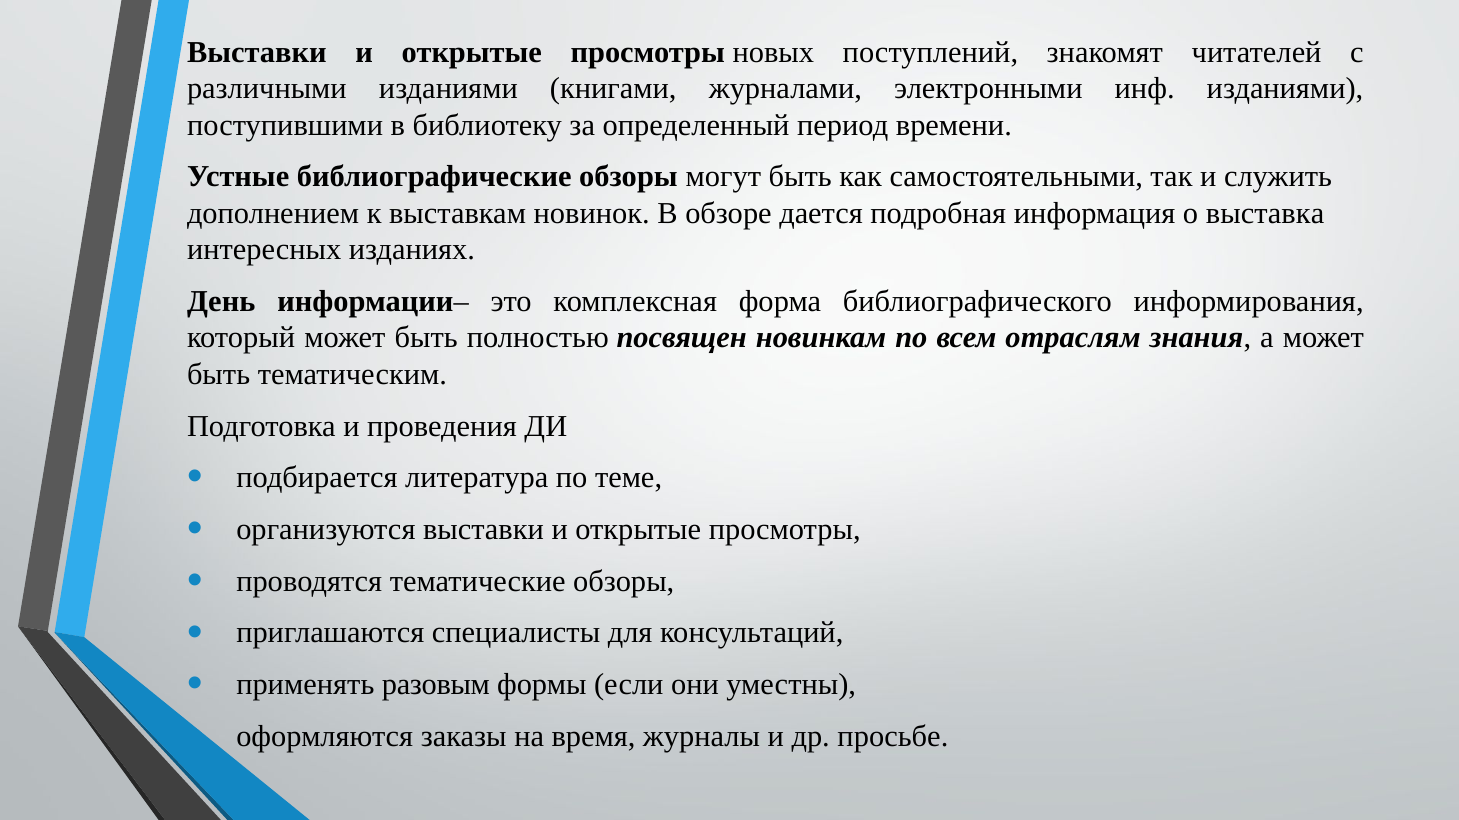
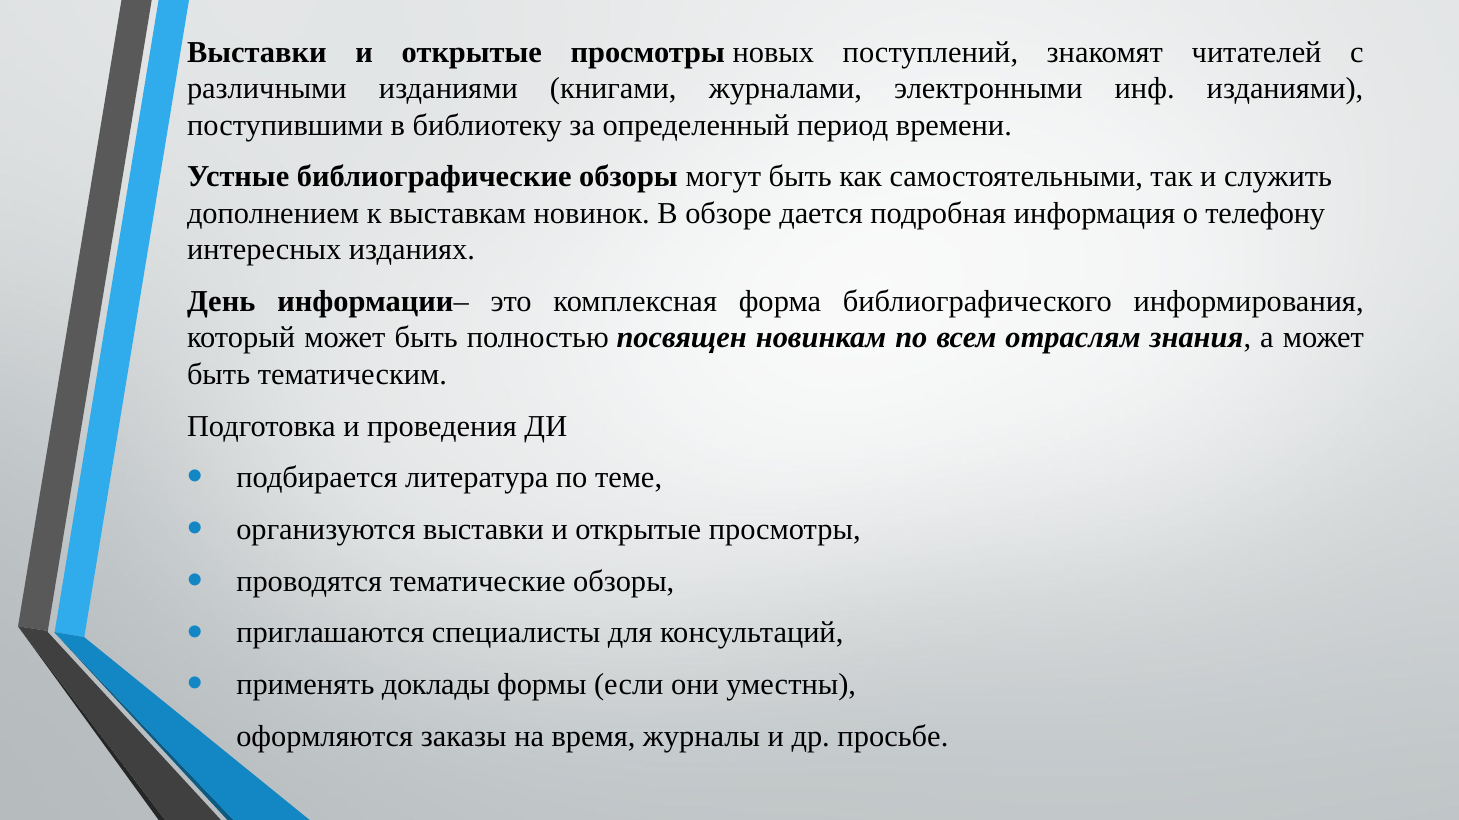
выставка: выставка -> телефону (1265, 213)
разовым: разовым -> доклады (436, 685)
